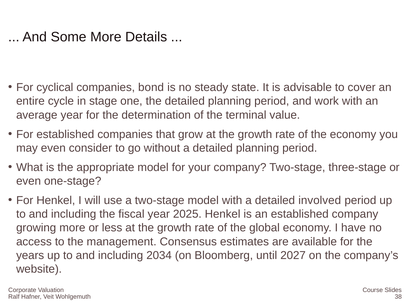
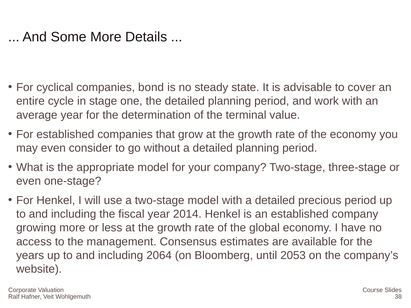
involved: involved -> precious (320, 201)
2025: 2025 -> 2014 (187, 214)
2034: 2034 -> 2064 (159, 255)
2027: 2027 -> 2053 (293, 255)
